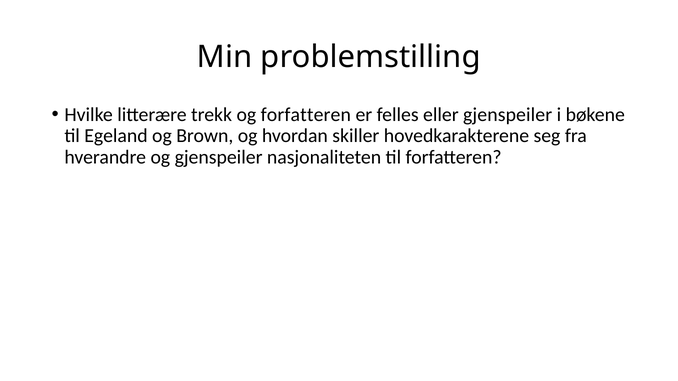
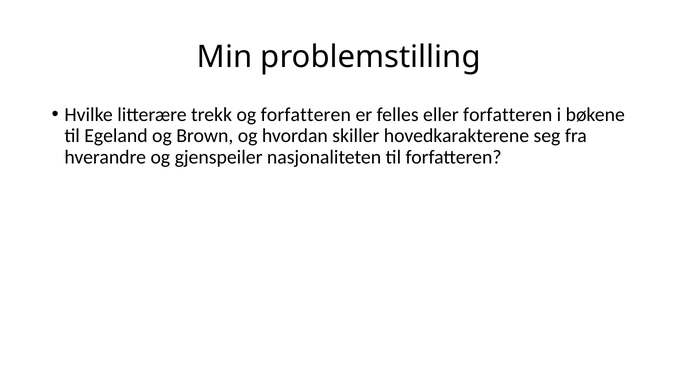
eller gjenspeiler: gjenspeiler -> forfatteren (508, 115)
